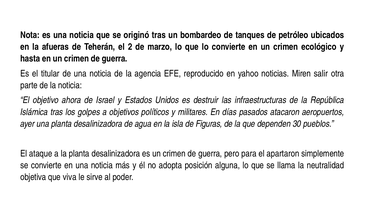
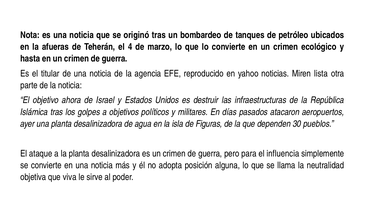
2: 2 -> 4 (130, 47)
salir: salir -> lista (321, 73)
apartaron: apartaron -> influencia (283, 153)
